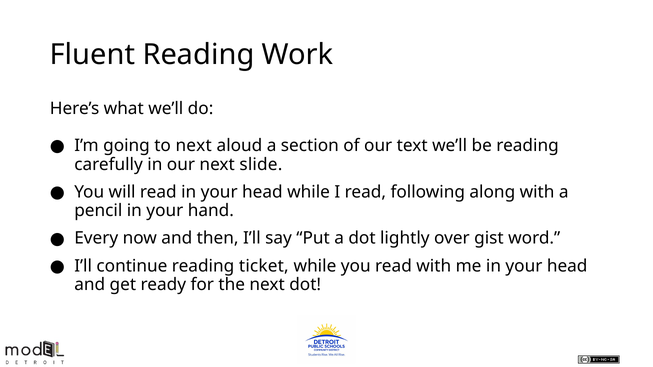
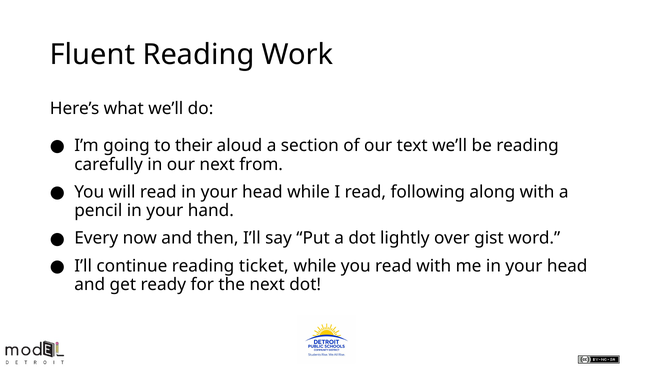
to next: next -> their (194, 146)
slide: slide -> from (261, 164)
